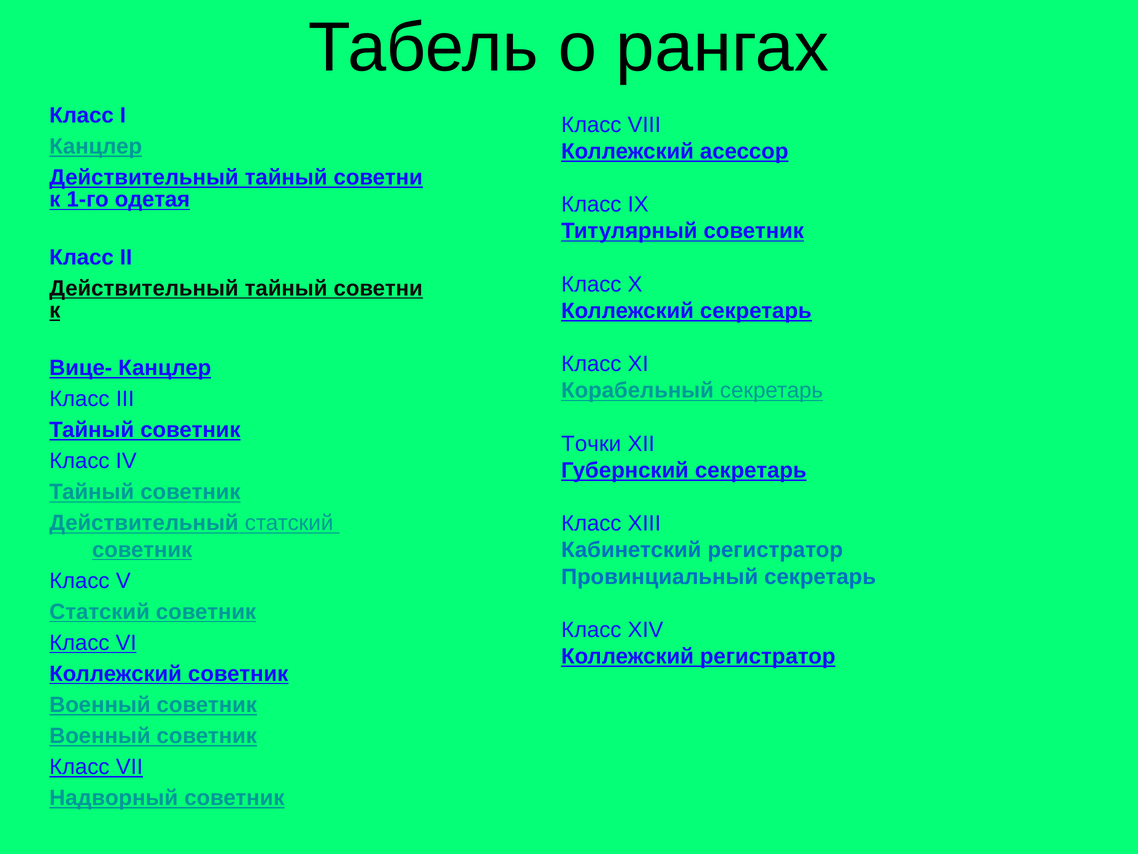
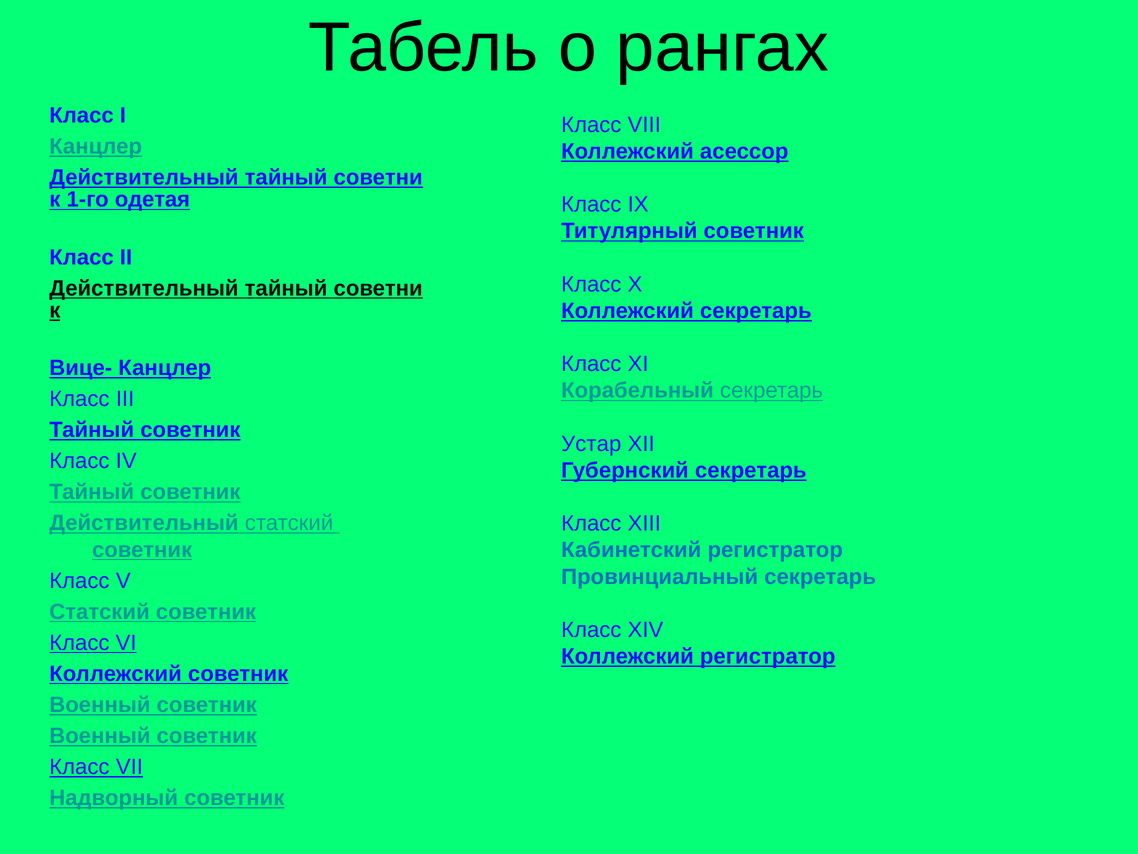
Точки: Точки -> Устар (591, 444)
